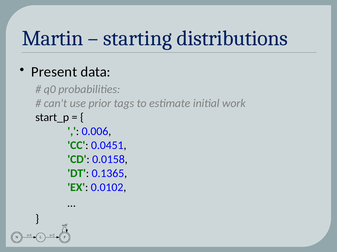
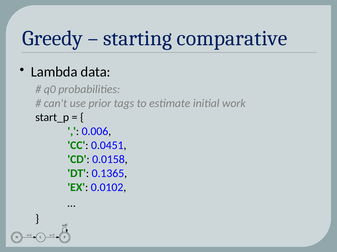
Martin: Martin -> Greedy (53, 38)
distributions: distributions -> comparative (232, 38)
Present: Present -> Lambda (54, 72)
